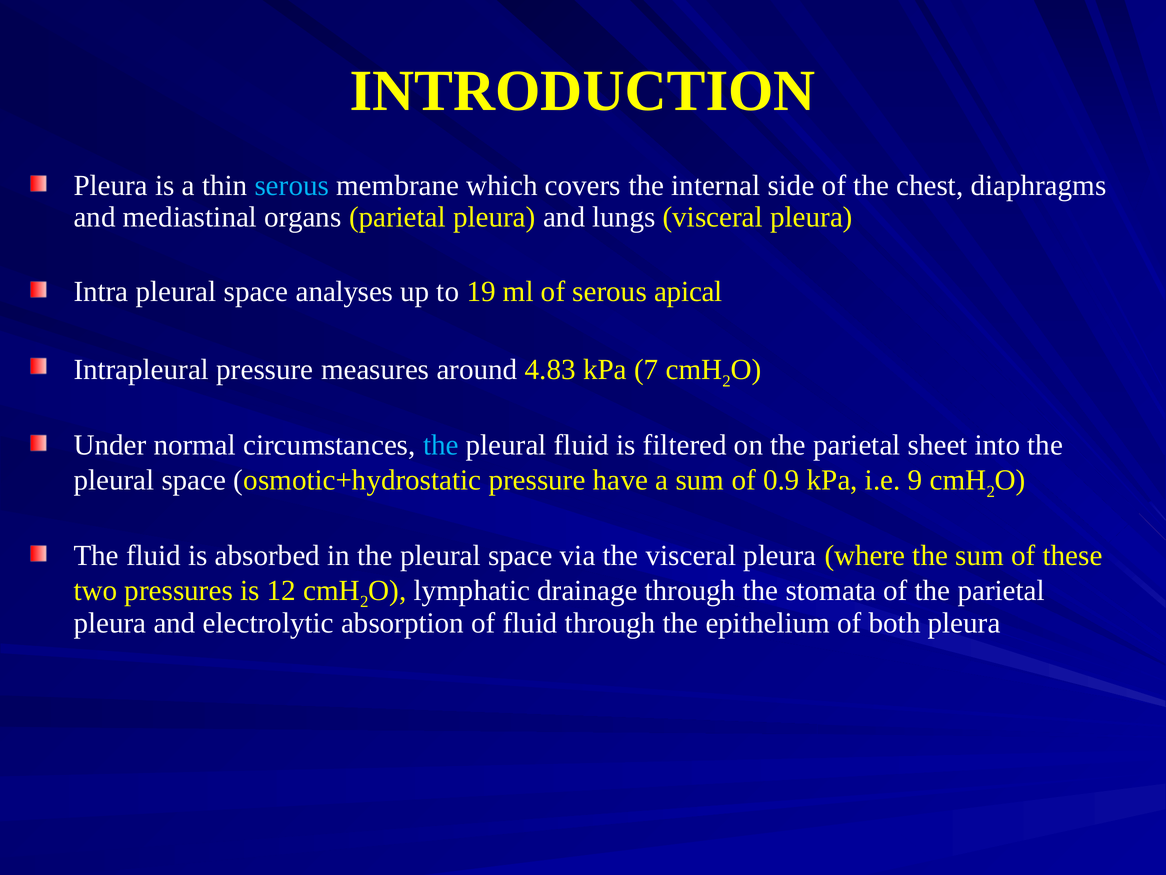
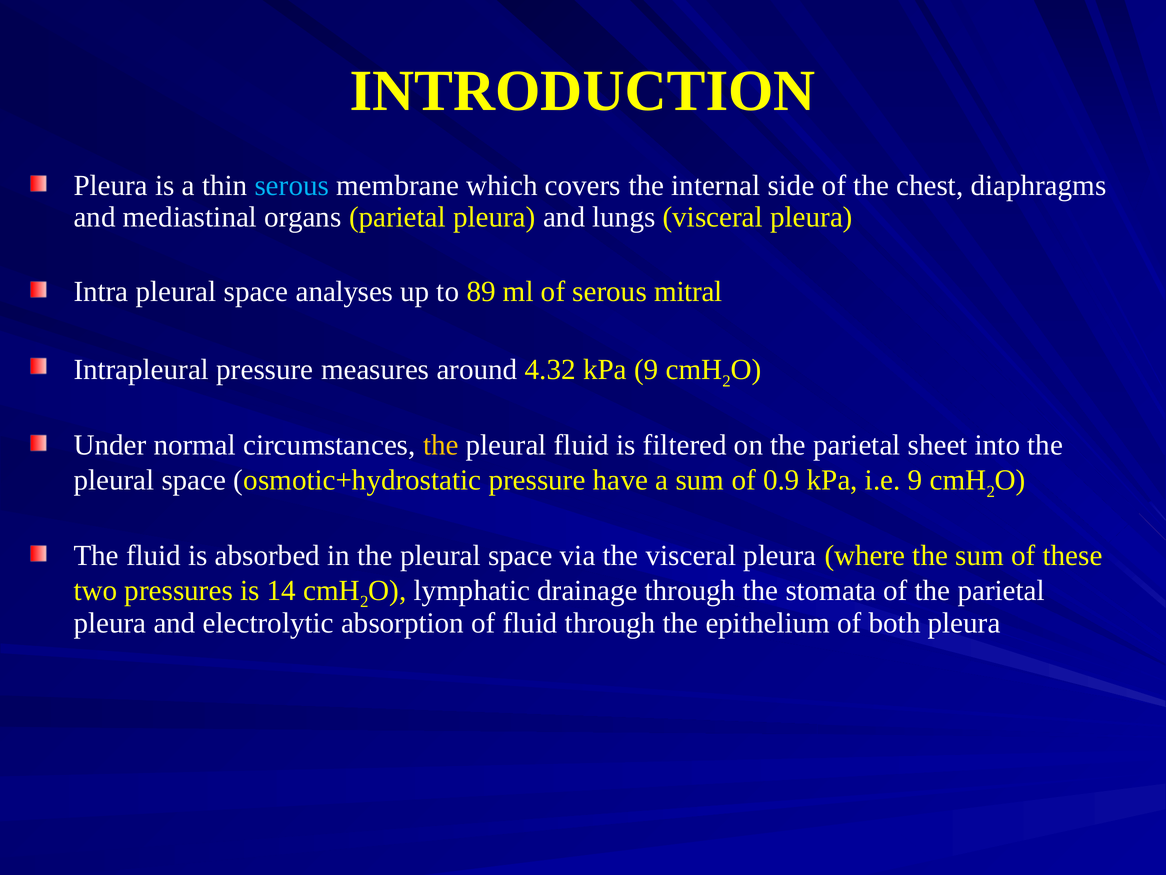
19: 19 -> 89 (481, 291)
apical: apical -> mitral (688, 291)
4.83: 4.83 -> 4.32 (550, 370)
kPa 7: 7 -> 9 (646, 370)
the colour: light blue -> yellow (441, 445)
12: 12 -> 14 (281, 590)
